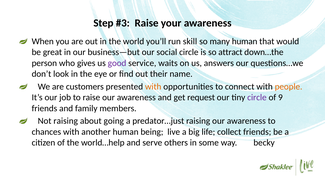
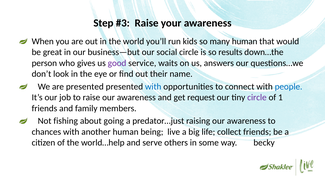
skill: skill -> kids (190, 41)
attract: attract -> results (230, 52)
are customers: customers -> presented (85, 87)
with colour: orange -> blue (153, 87)
people colour: orange -> blue (289, 87)
9: 9 -> 1 (280, 97)
Not raising: raising -> fishing (66, 121)
